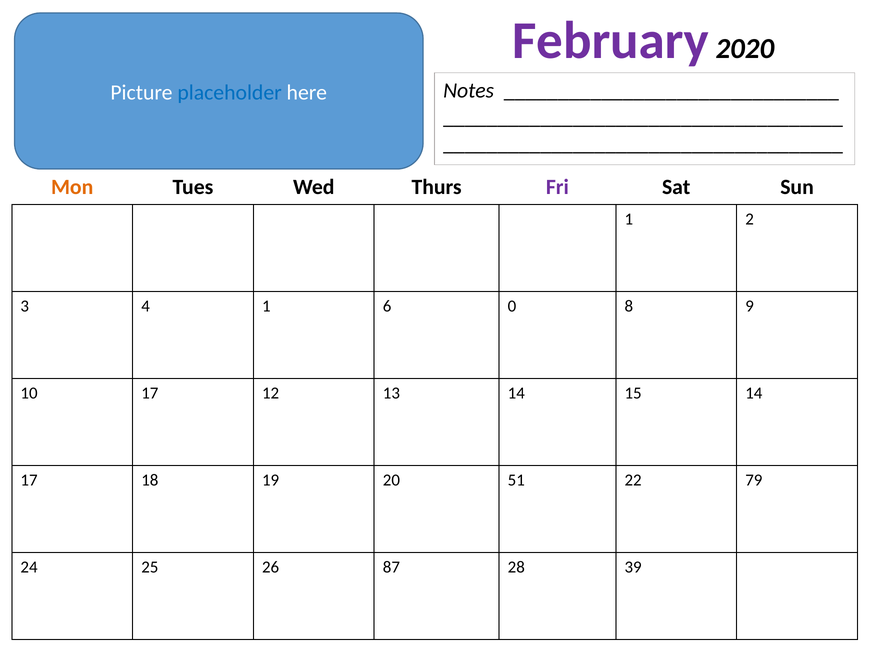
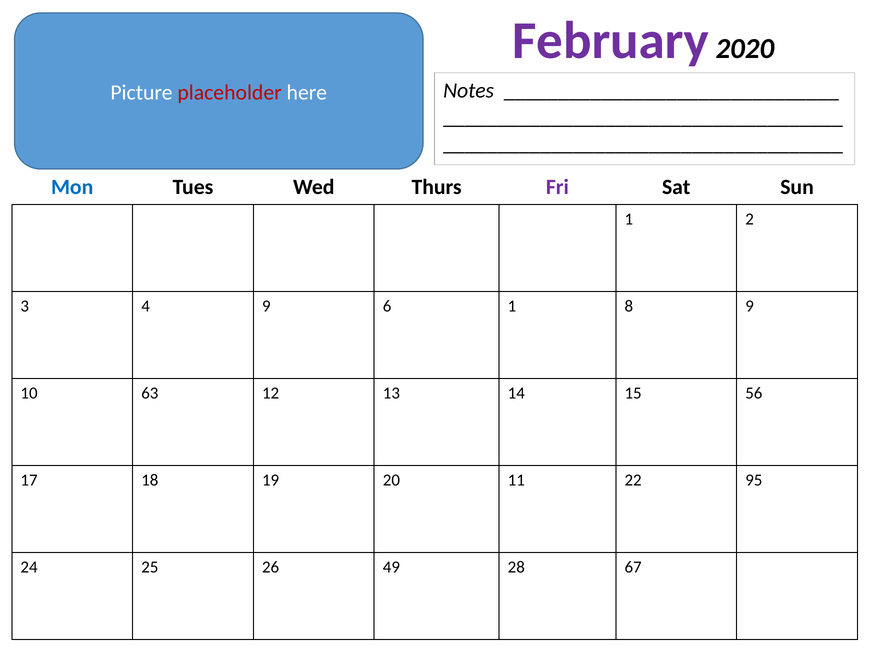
placeholder colour: blue -> red (230, 92)
Mon colour: orange -> blue (72, 187)
4 1: 1 -> 9 (266, 306)
6 0: 0 -> 1 (512, 306)
10 17: 17 -> 63 (150, 393)
15 14: 14 -> 56 (754, 393)
51: 51 -> 11 (516, 480)
79: 79 -> 95 (754, 480)
87: 87 -> 49 (391, 567)
39: 39 -> 67 (633, 567)
